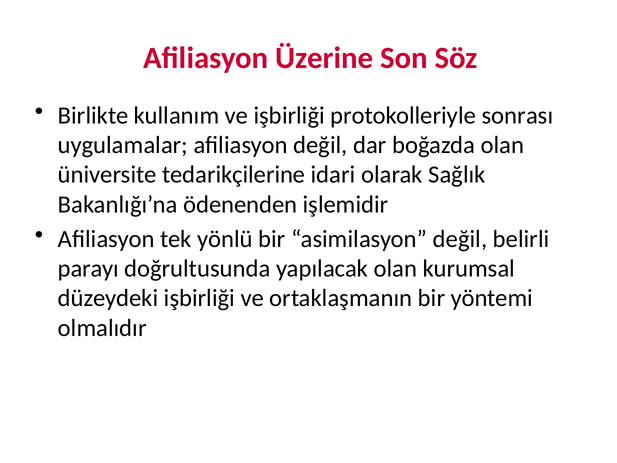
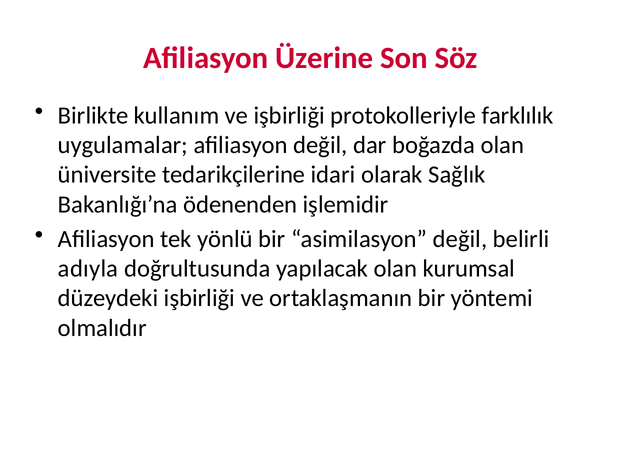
sonrası: sonrası -> farklılık (518, 115)
parayı: parayı -> adıyla (88, 269)
